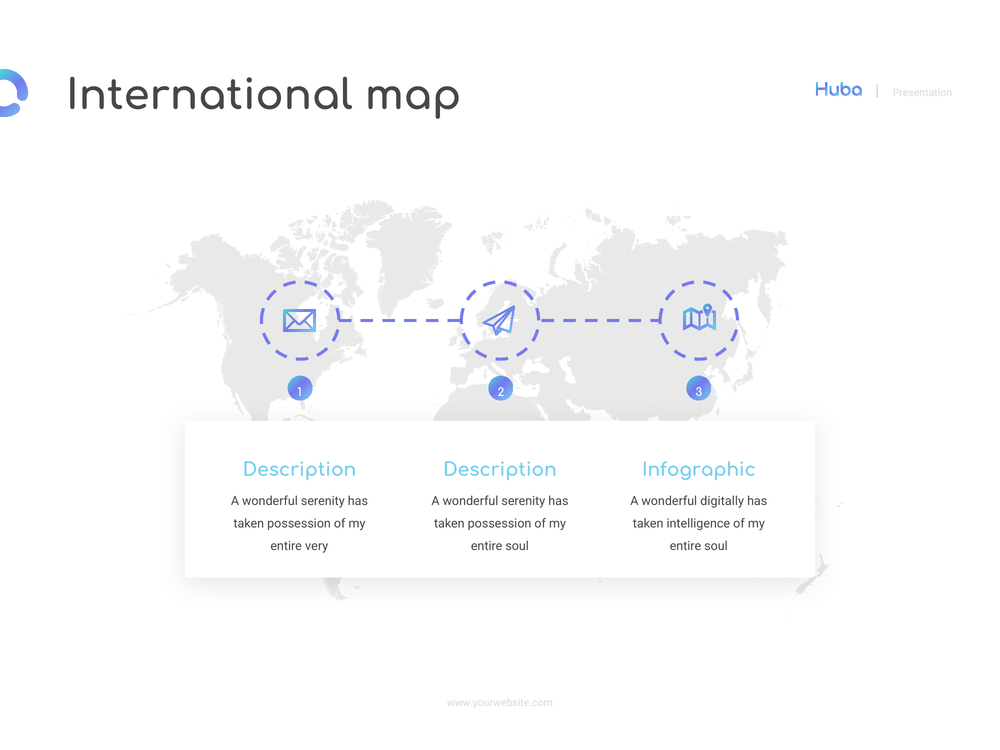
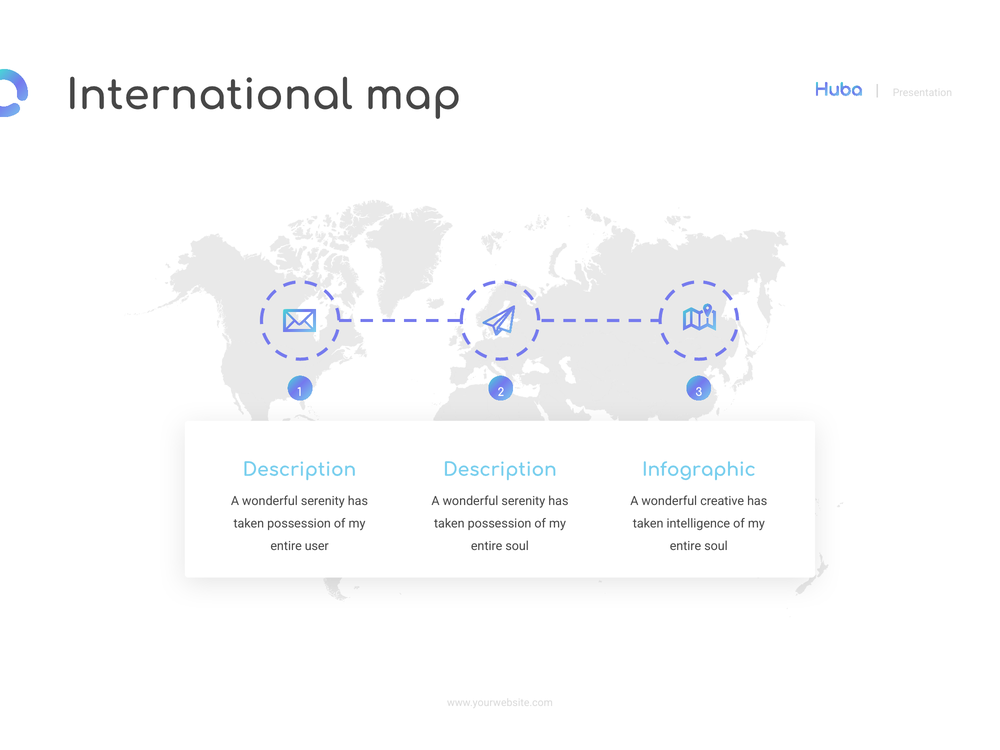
digitally: digitally -> creative (722, 501)
very: very -> user (317, 546)
